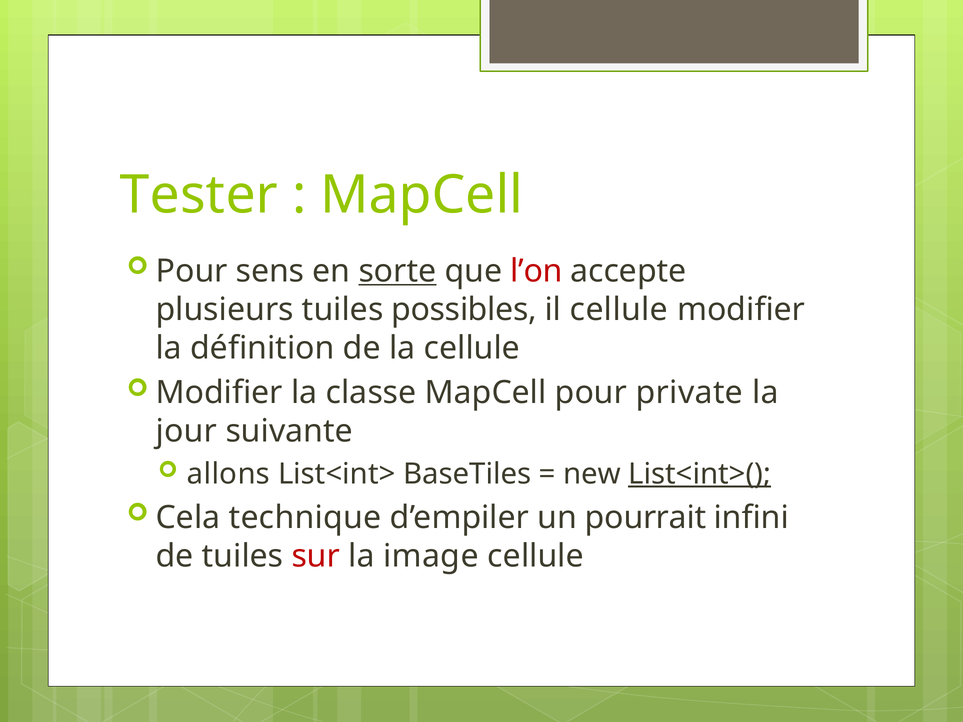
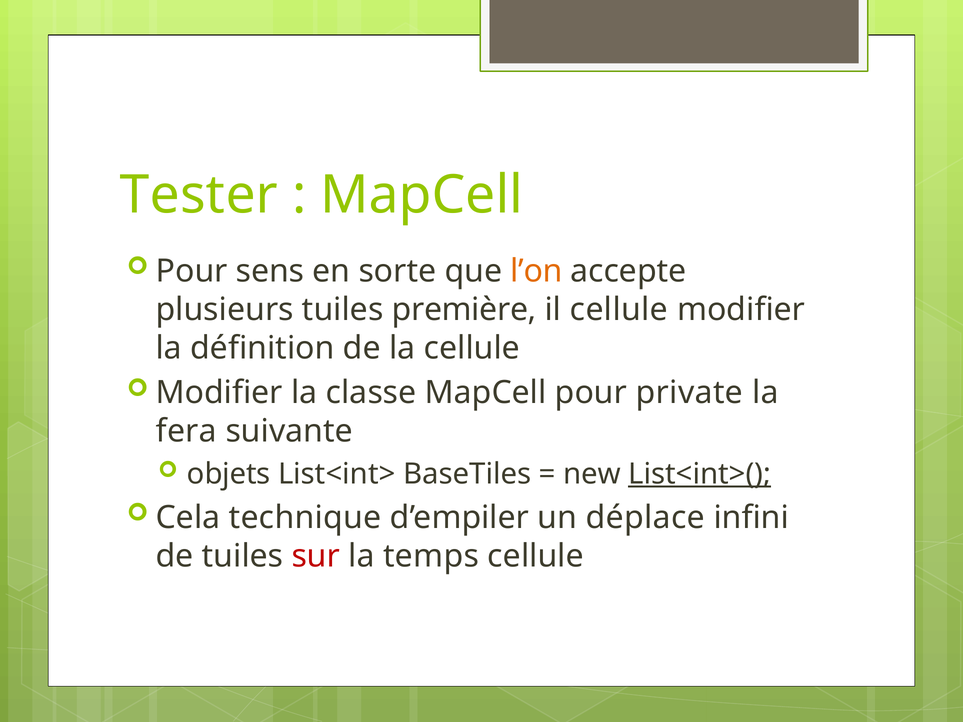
sorte underline: present -> none (397, 271)
l’on colour: red -> orange (536, 271)
possibles: possibles -> première (464, 310)
jour: jour -> fera (186, 432)
allons: allons -> objets (229, 474)
pourrait: pourrait -> déplace (645, 518)
image: image -> temps (431, 556)
